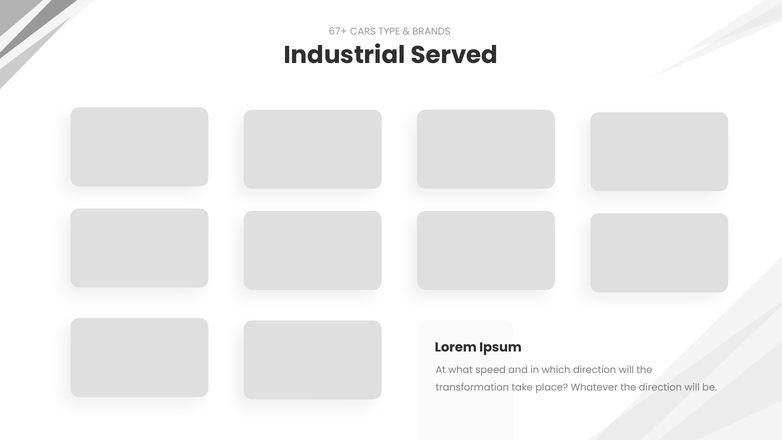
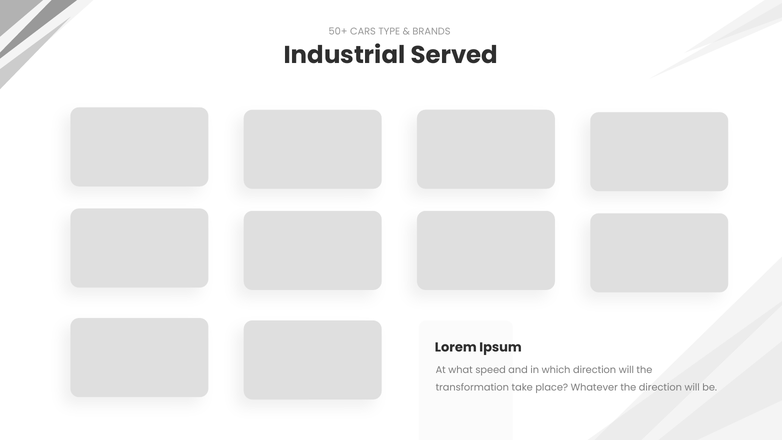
67+: 67+ -> 50+ (338, 31)
